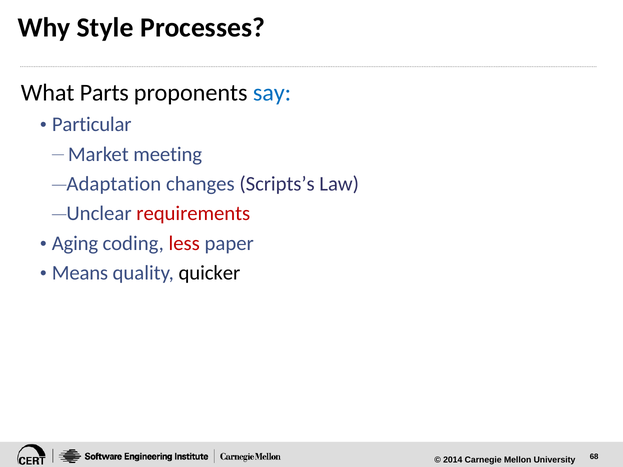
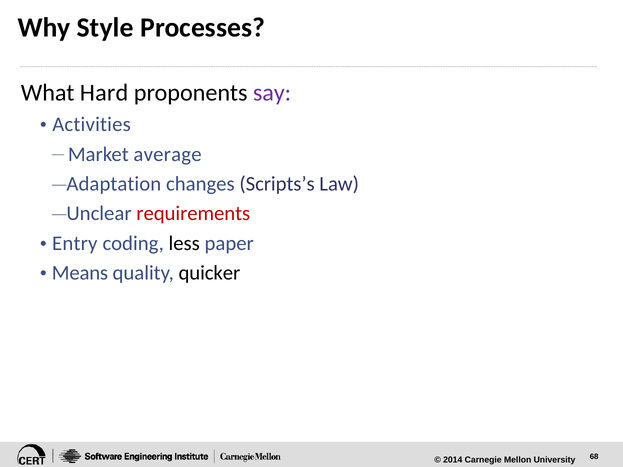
Parts: Parts -> Hard (104, 93)
say colour: blue -> purple (272, 93)
Particular: Particular -> Activities (92, 125)
meeting: meeting -> average (168, 154)
Aging: Aging -> Entry (75, 243)
less colour: red -> black (184, 243)
